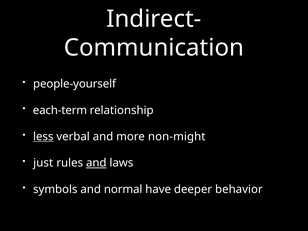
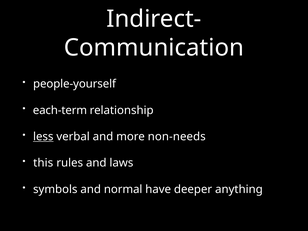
non-might: non-might -> non-needs (177, 137)
just: just -> this (43, 163)
and underline: present -> none (96, 163)
behavior: behavior -> anything (239, 189)
